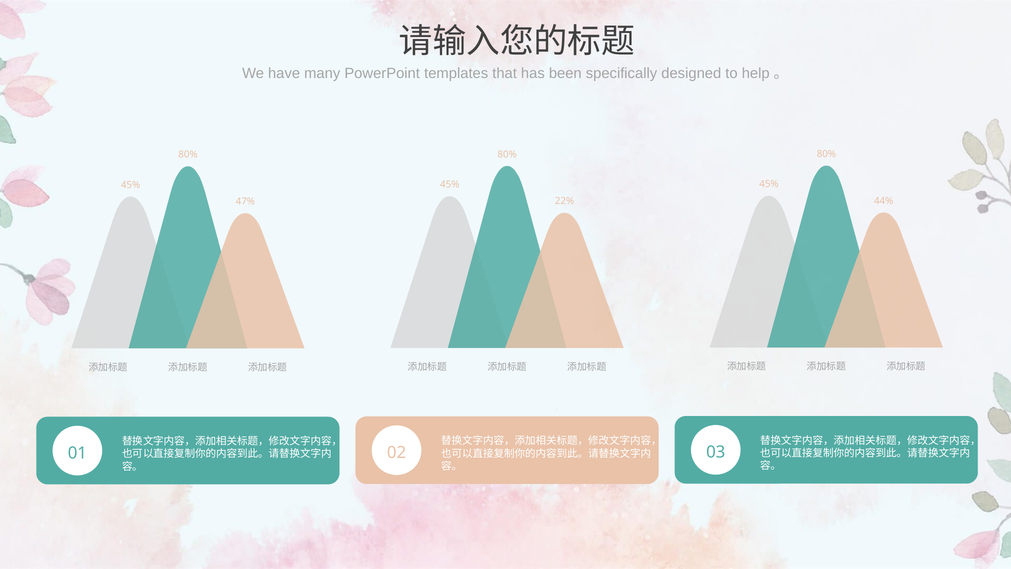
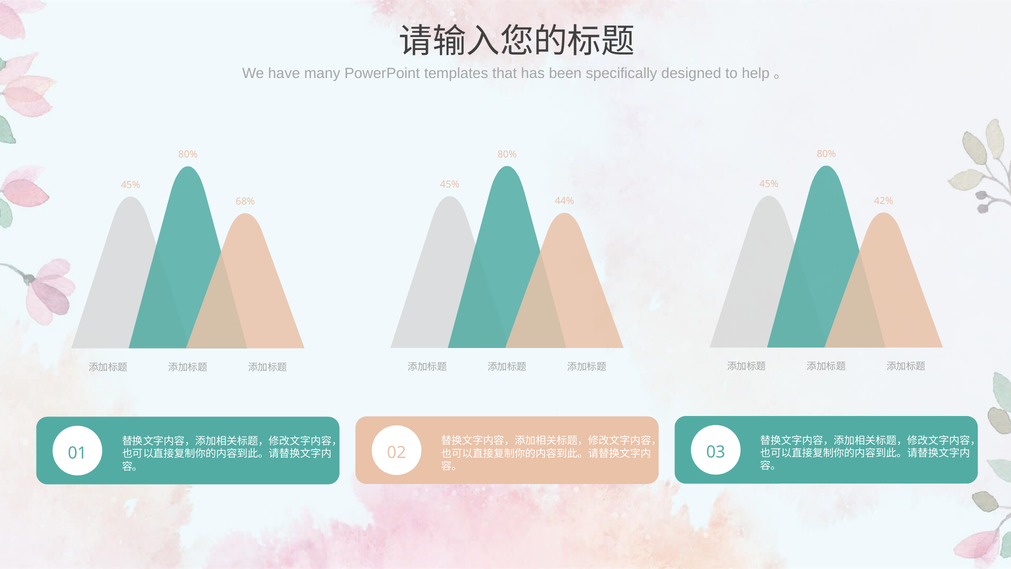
44%: 44% -> 42% (884, 201)
22%: 22% -> 44% (565, 201)
47%: 47% -> 68% (245, 201)
